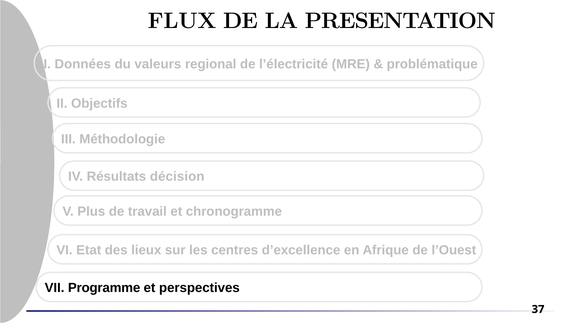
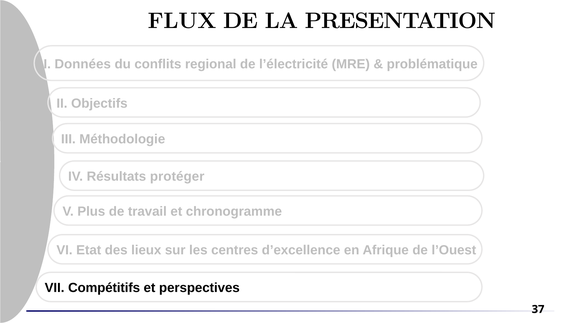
valeurs: valeurs -> conflits (158, 64)
décision: décision -> protéger (177, 176)
Programme: Programme -> Compétitifs (104, 288)
